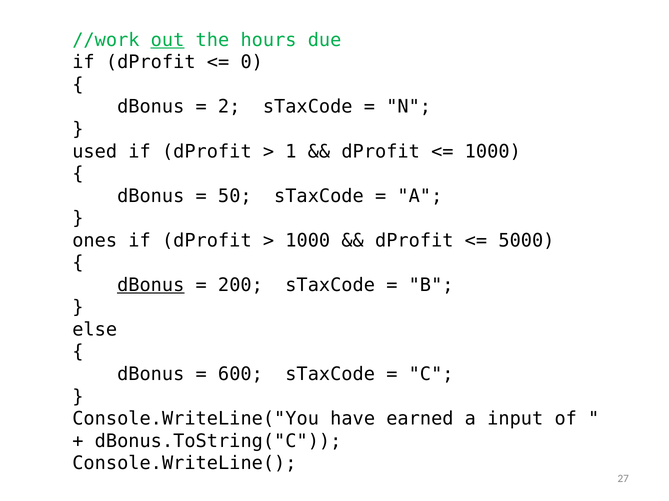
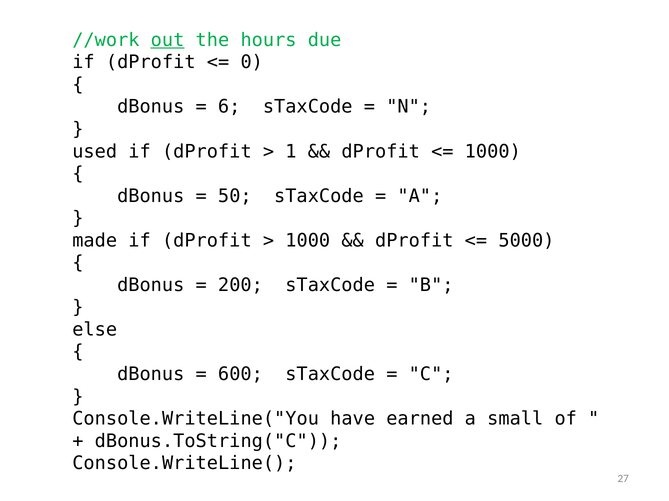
2: 2 -> 6 (229, 107)
ones: ones -> made (95, 241)
dBonus underline: present -> none (151, 285)
input: input -> small (515, 419)
